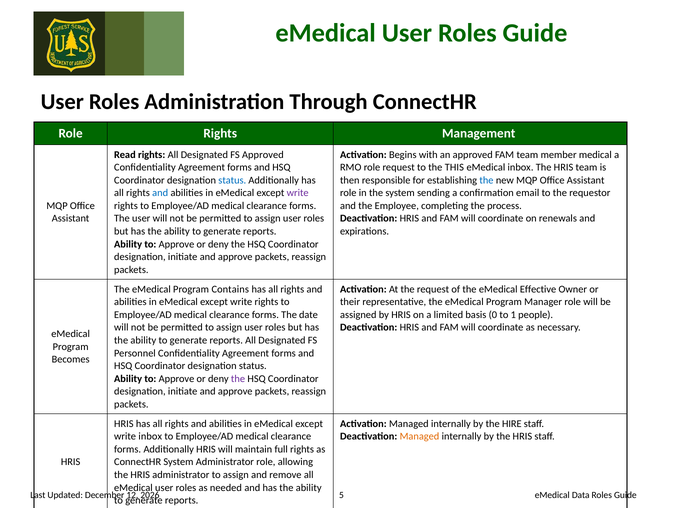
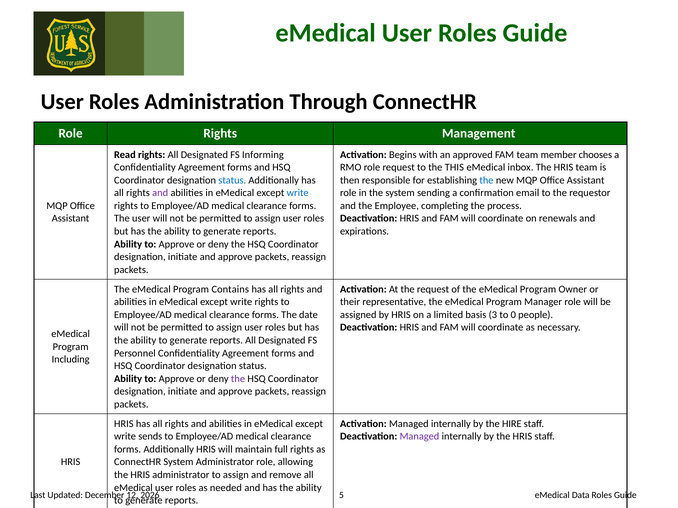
FS Approved: Approved -> Informing (263, 155)
member medical: medical -> chooses (595, 155)
and colour: blue -> purple (160, 193)
write colour: purple -> blue (298, 193)
of the eMedical Effective: Effective -> Program (538, 290)
0: 0 -> 3 (493, 315)
1: 1 -> 0 (513, 315)
Becomes: Becomes -> Including (71, 360)
write inbox: inbox -> sends (150, 437)
Managed colour: orange -> purple (419, 437)
